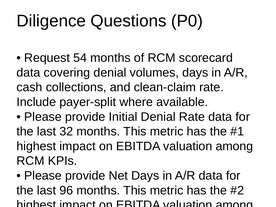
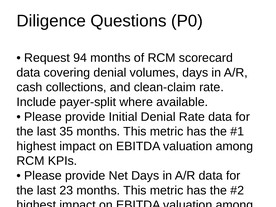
54: 54 -> 94 (80, 58)
32: 32 -> 35 (66, 131)
96: 96 -> 23 (66, 190)
